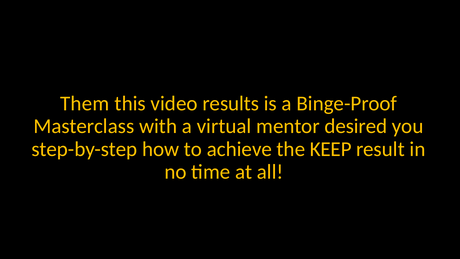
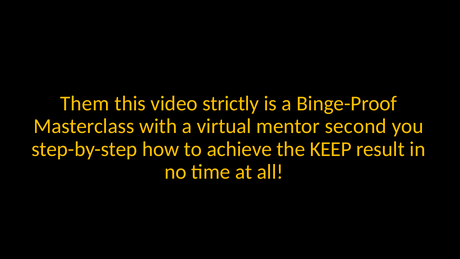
results: results -> strictly (231, 103)
desired: desired -> second (356, 126)
